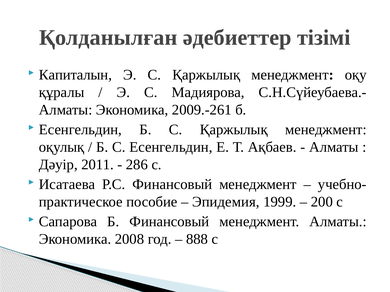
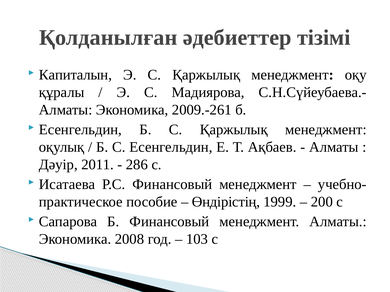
Эпидемия: Эпидемия -> Өндірістің (226, 202)
888: 888 -> 103 (197, 239)
